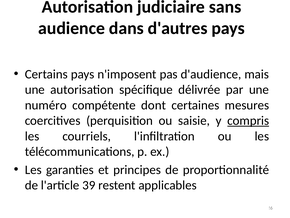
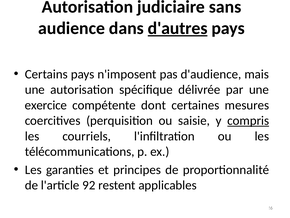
d'autres underline: none -> present (178, 28)
numéro: numéro -> exercice (46, 105)
39: 39 -> 92 (89, 185)
